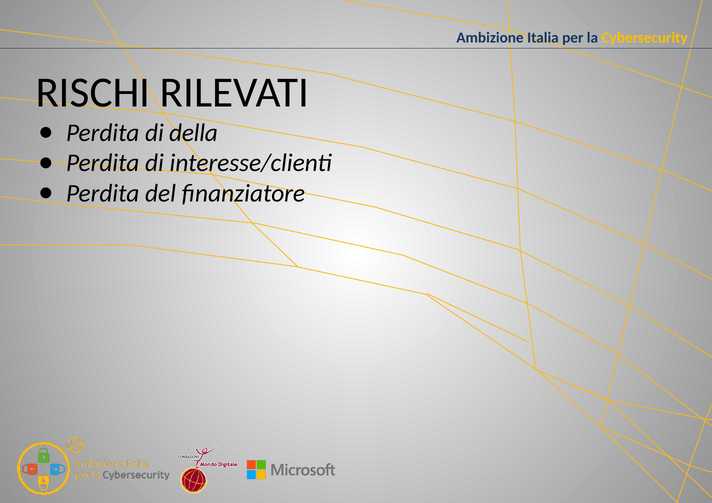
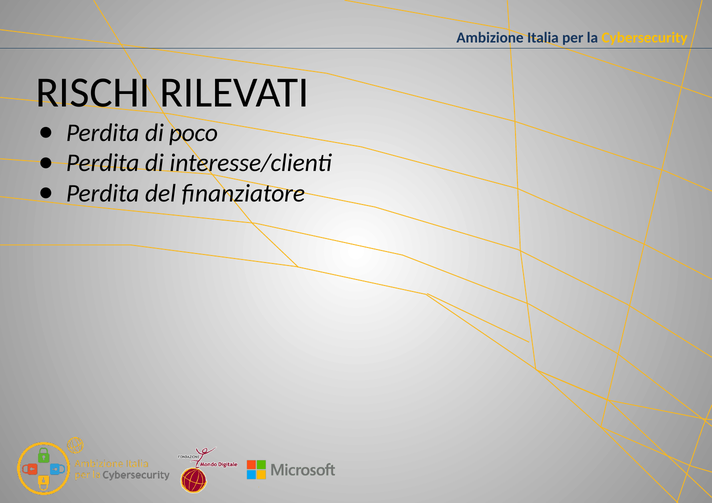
della: della -> poco (193, 133)
